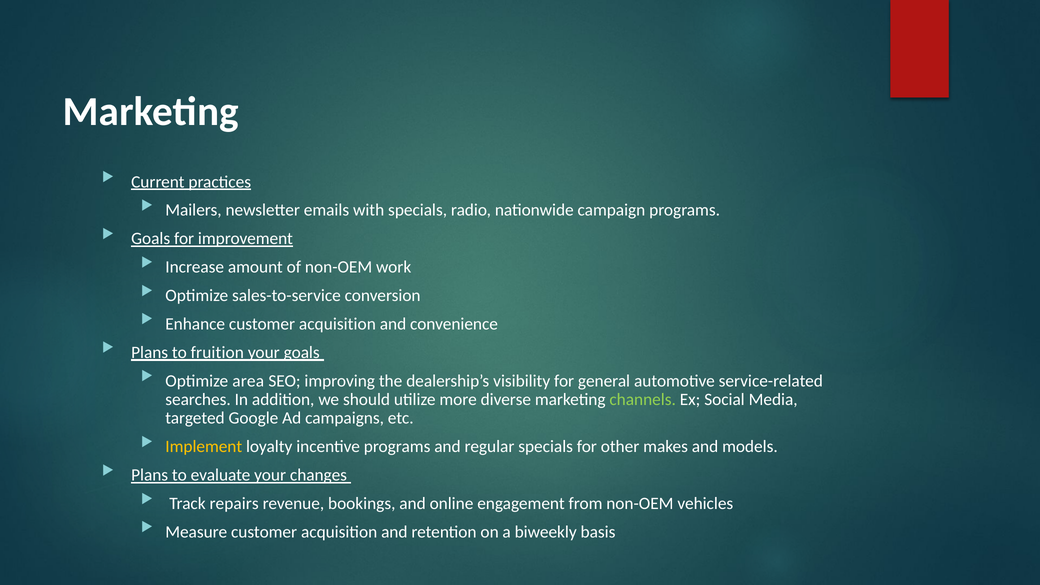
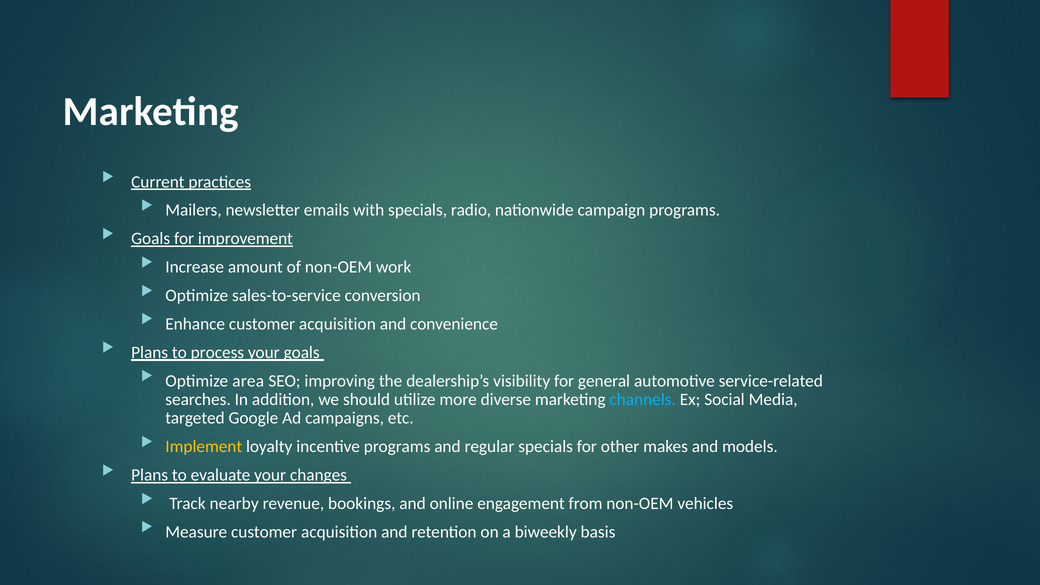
fruition: fruition -> process (217, 352)
channels colour: light green -> light blue (643, 400)
repairs: repairs -> nearby (234, 504)
